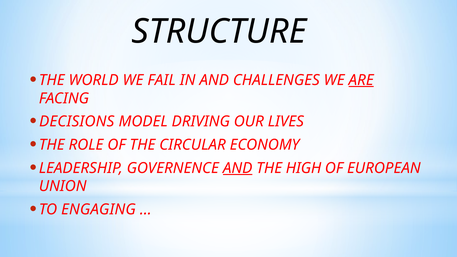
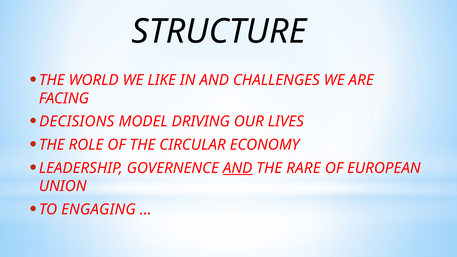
FAIL: FAIL -> LIKE (162, 80)
ARE underline: present -> none (361, 80)
HIGH: HIGH -> RARE (303, 168)
